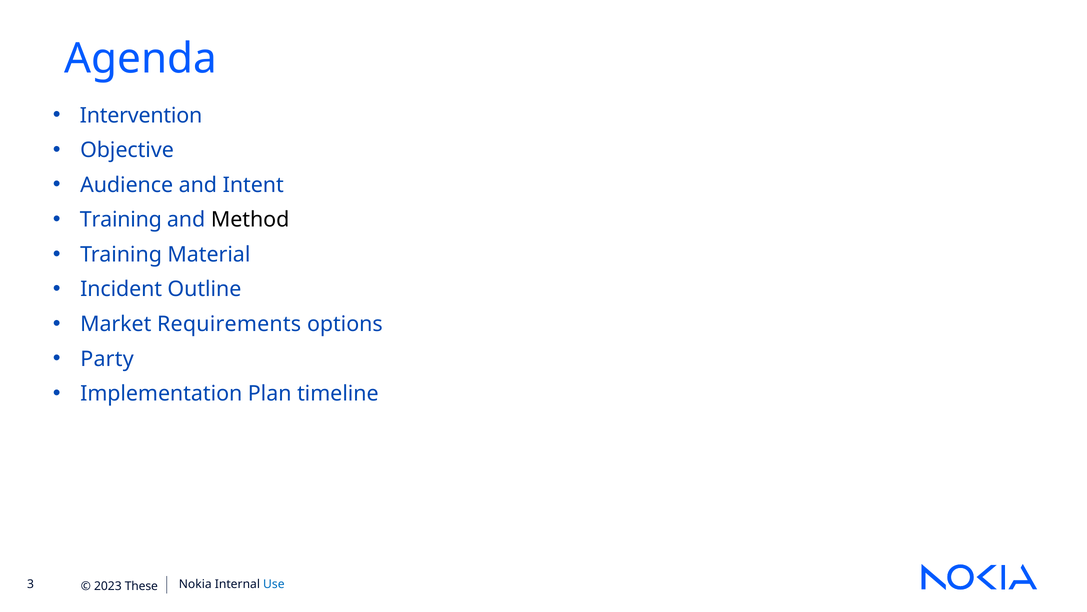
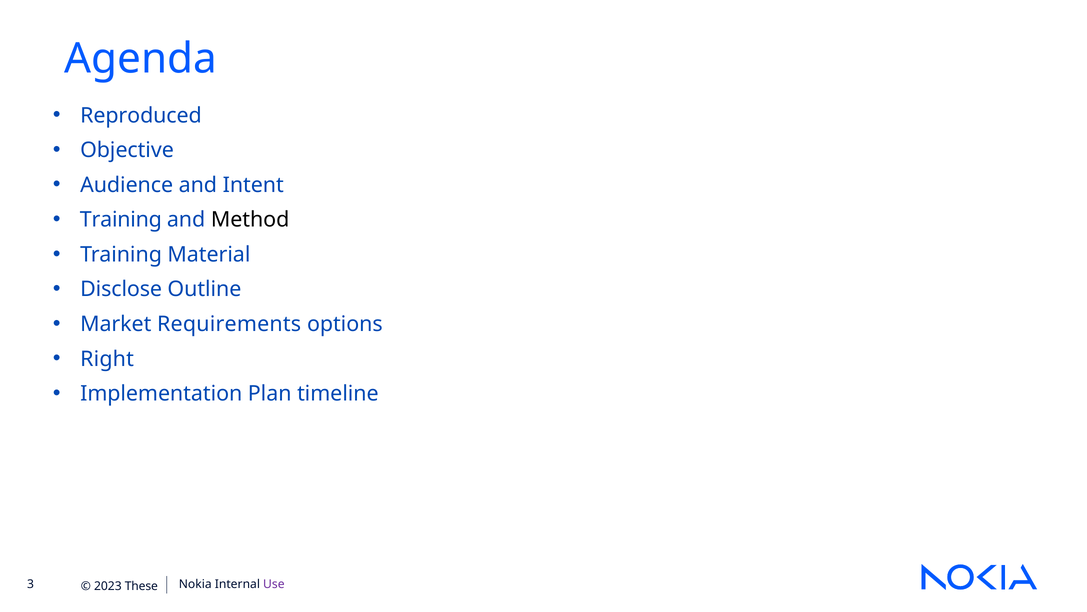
Intervention: Intervention -> Reproduced (141, 115)
Incident: Incident -> Disclose (121, 289)
Party: Party -> Right (107, 359)
Use colour: blue -> purple (274, 584)
